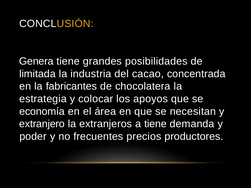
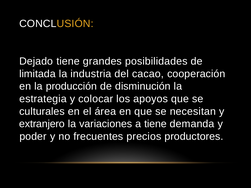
Genera: Genera -> Dejado (36, 61)
concentrada: concentrada -> cooperación (196, 74)
fabricantes: fabricantes -> producción (71, 86)
chocolatera: chocolatera -> disminución (143, 86)
economía: economía -> culturales (42, 112)
extranjeros: extranjeros -> variaciones (106, 124)
